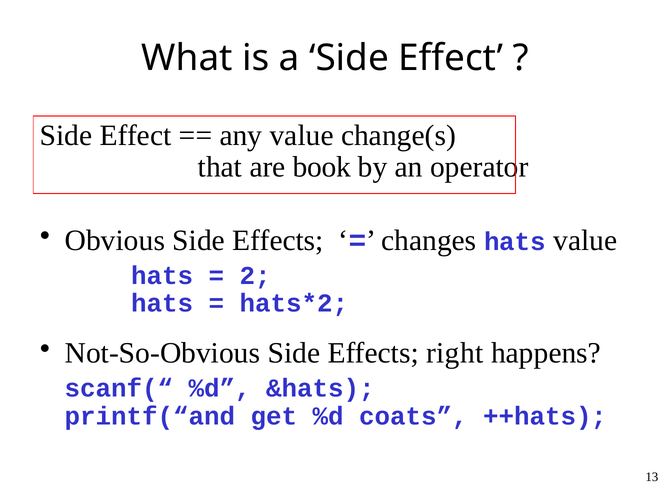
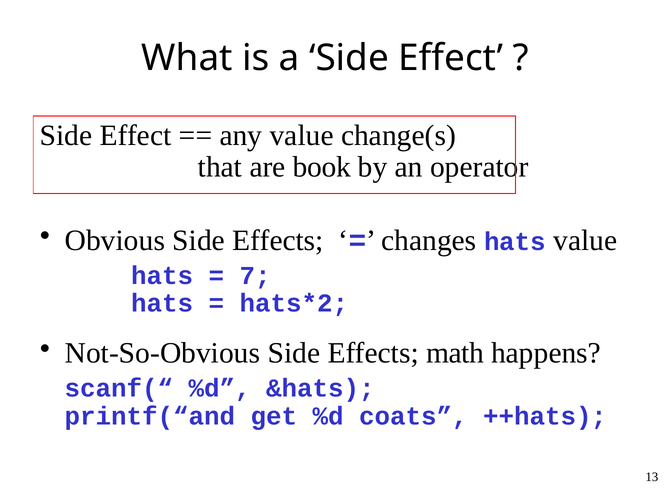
2: 2 -> 7 (255, 276)
right: right -> math (455, 354)
